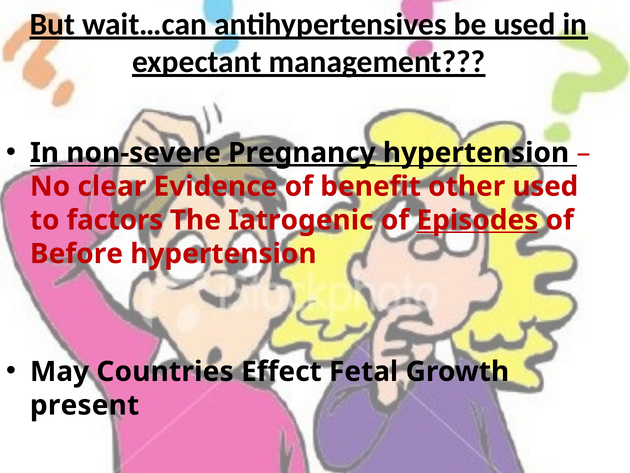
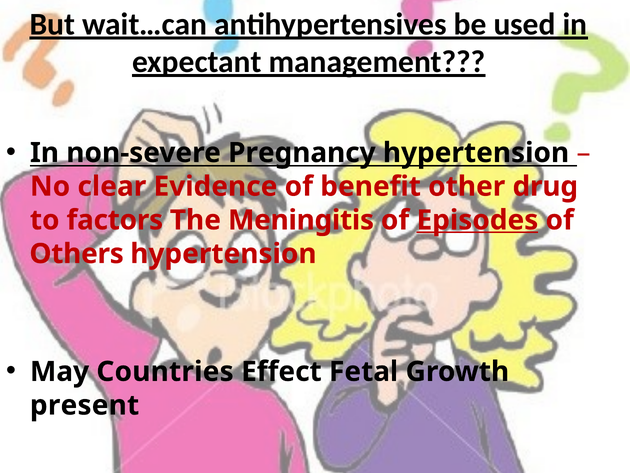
Pregnancy underline: present -> none (302, 153)
other used: used -> drug (545, 186)
Iatrogenic: Iatrogenic -> Meningitis (301, 220)
Before: Before -> Others (77, 254)
